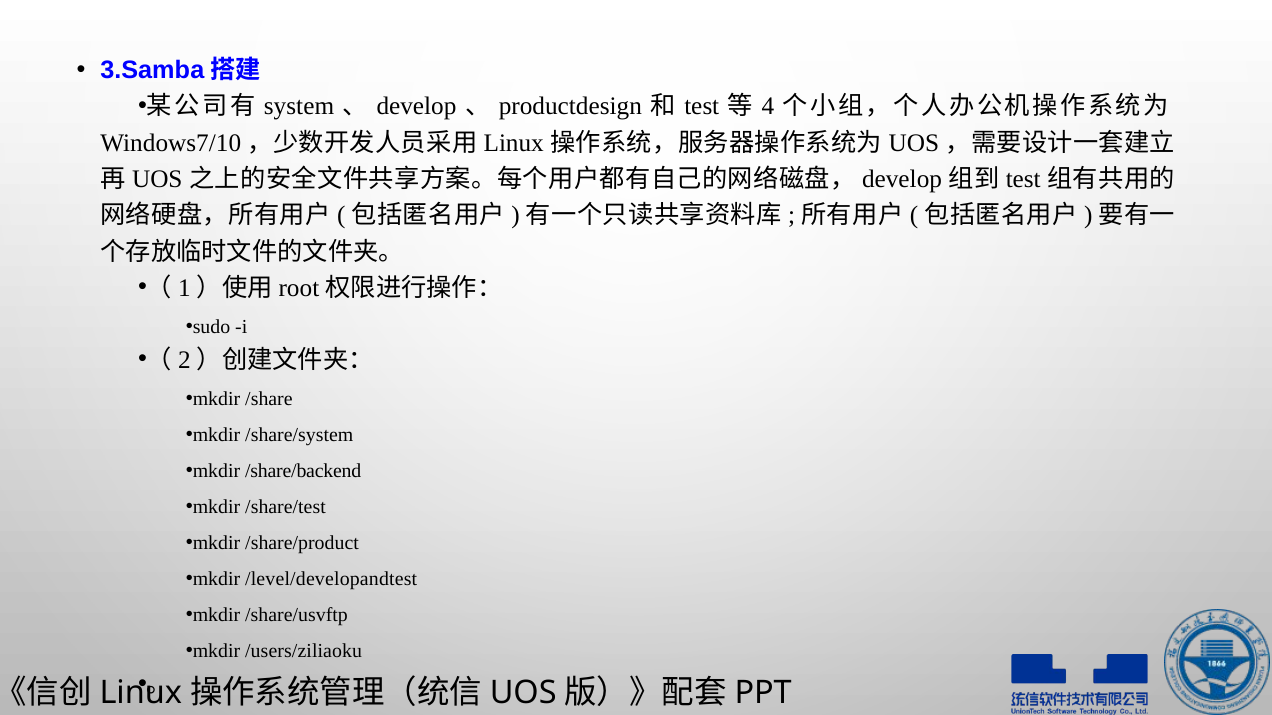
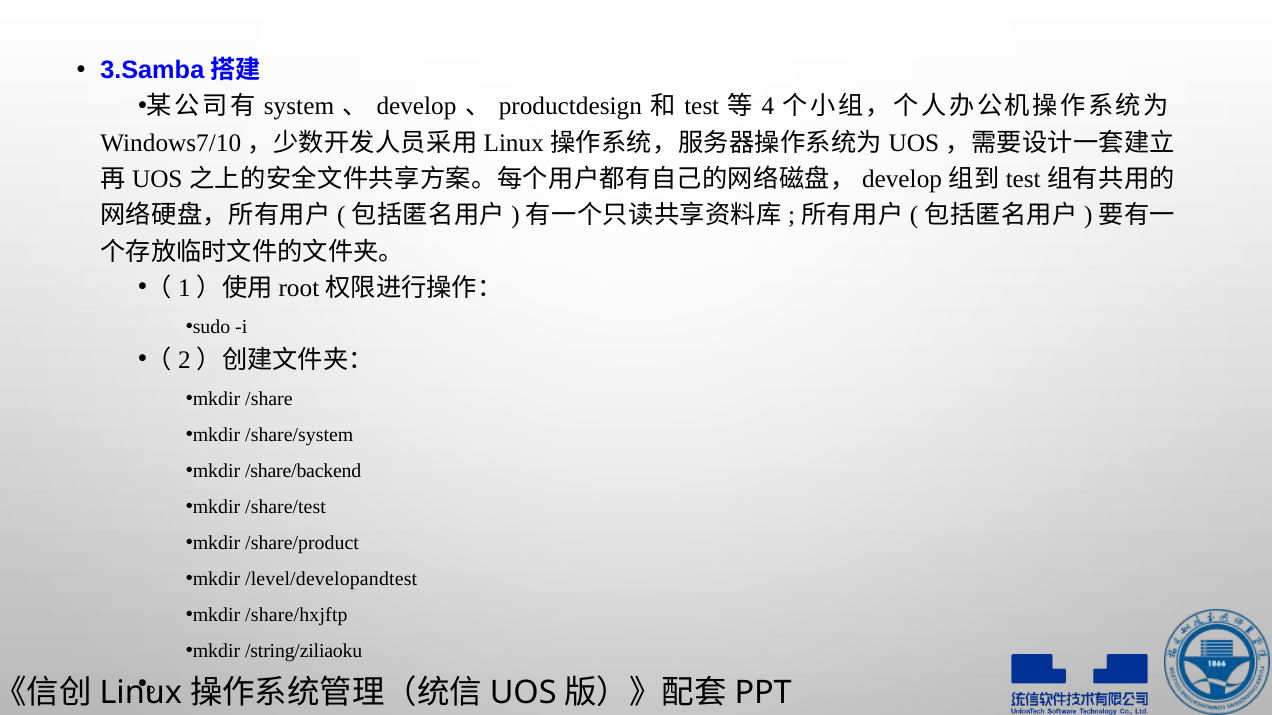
/share/usvftp: /share/usvftp -> /share/hxjftp (296, 616)
/users/ziliaoku: /users/ziliaoku -> /string/ziliaoku (304, 652)
